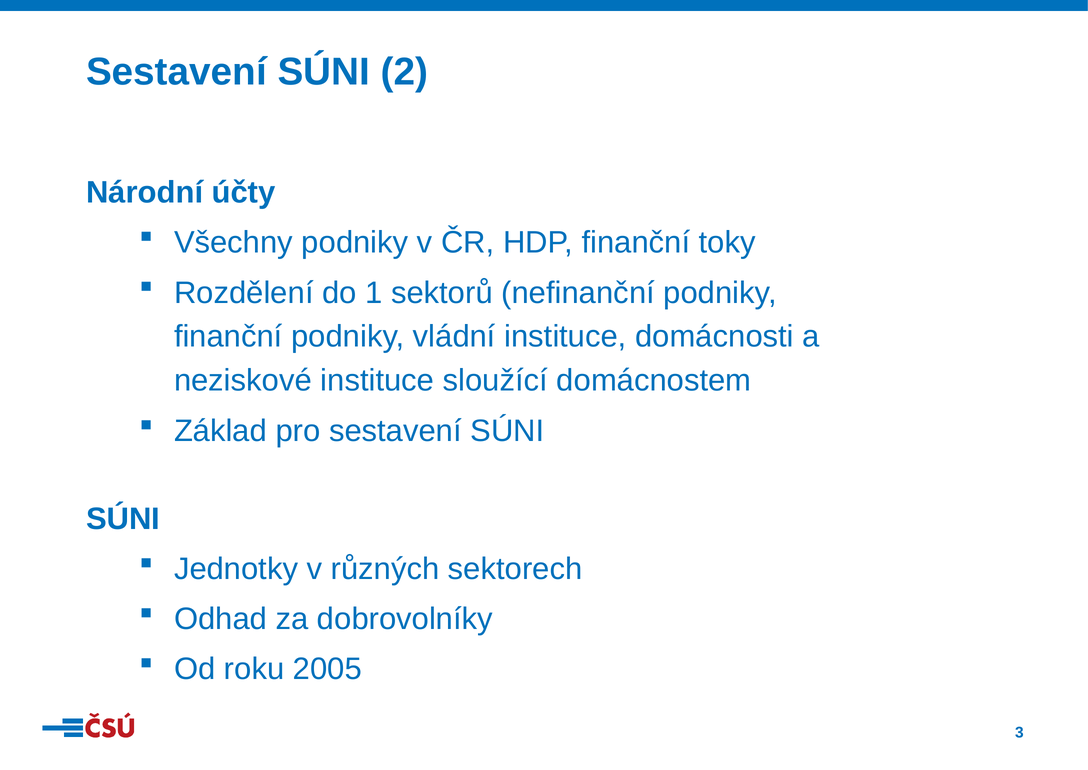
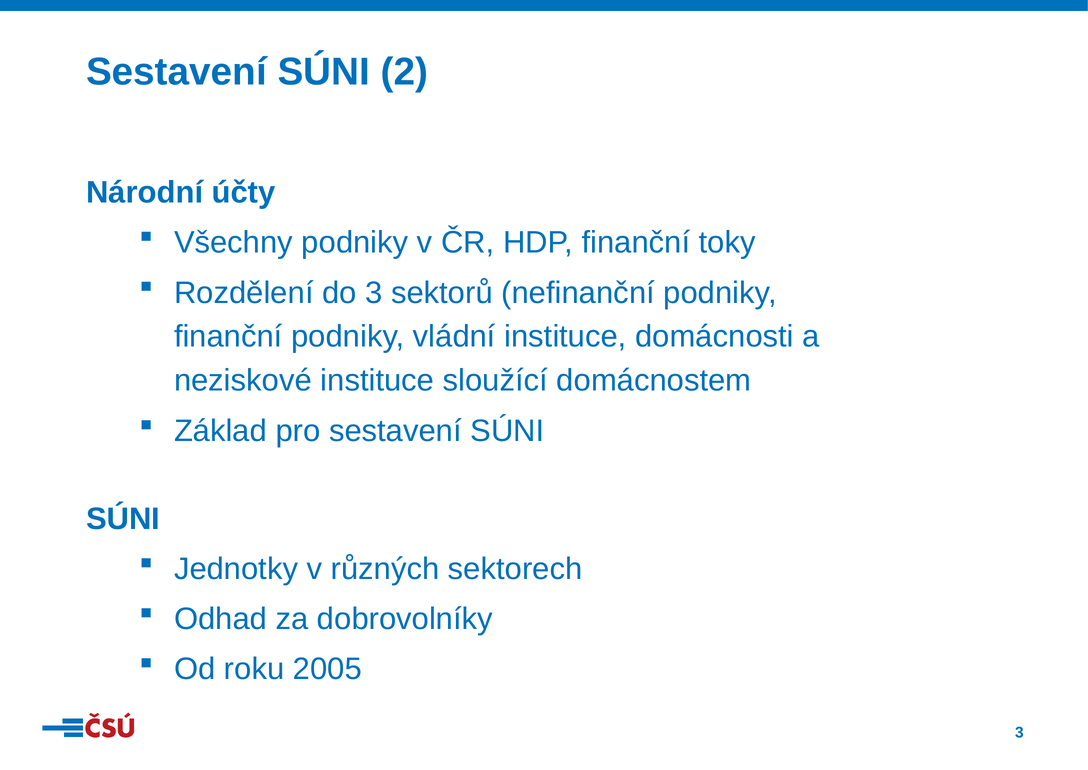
do 1: 1 -> 3 (374, 293)
